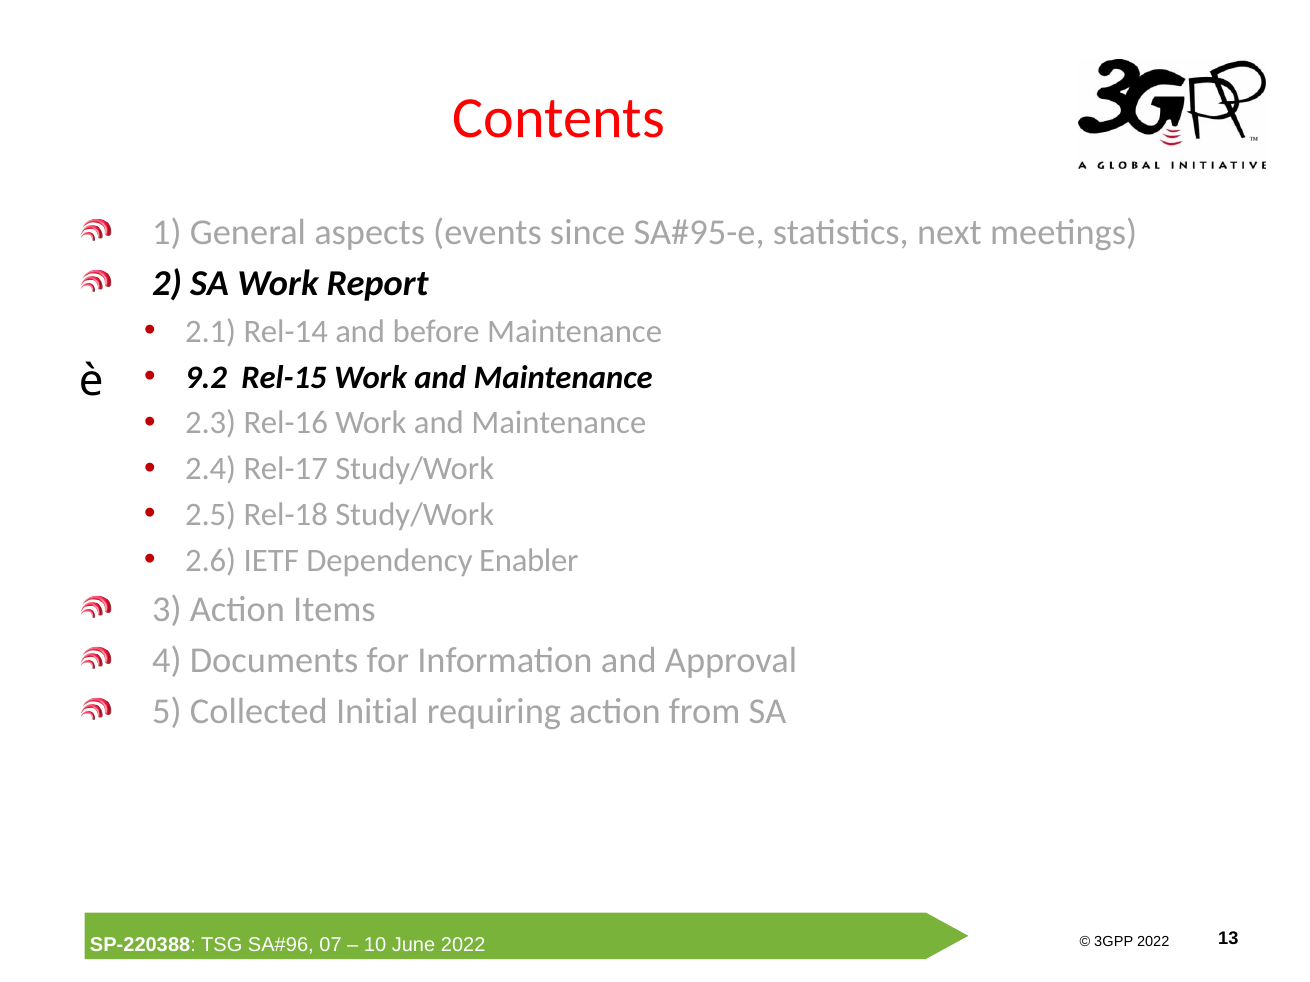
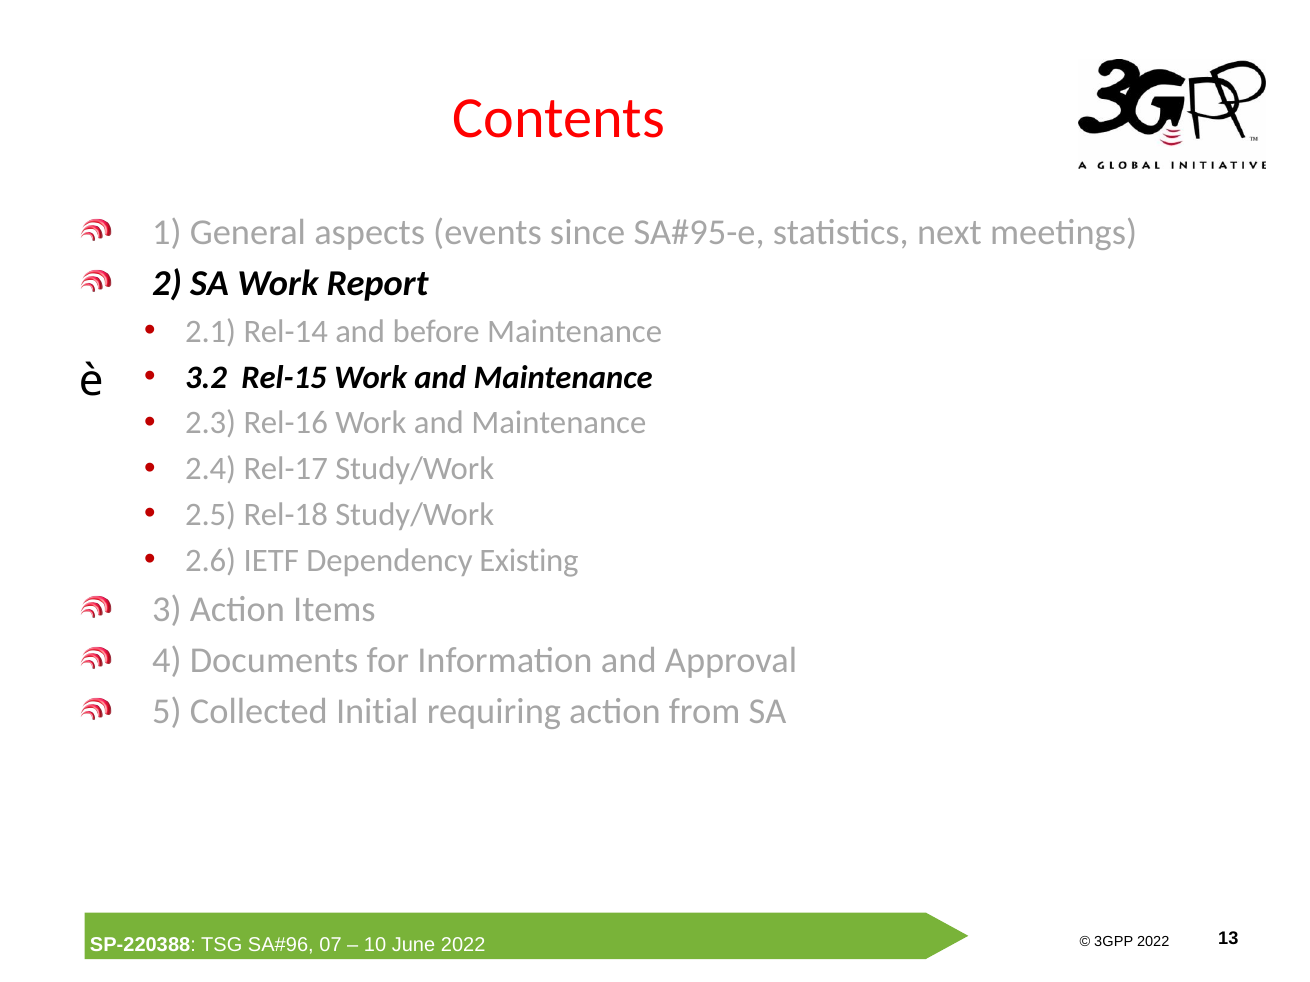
9.2: 9.2 -> 3.2 (206, 377)
Enabler: Enabler -> Existing (529, 561)
